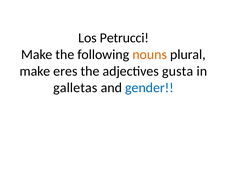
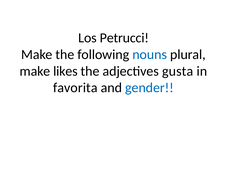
nouns colour: orange -> blue (150, 55)
eres: eres -> likes (65, 71)
galletas: galletas -> favorita (75, 88)
